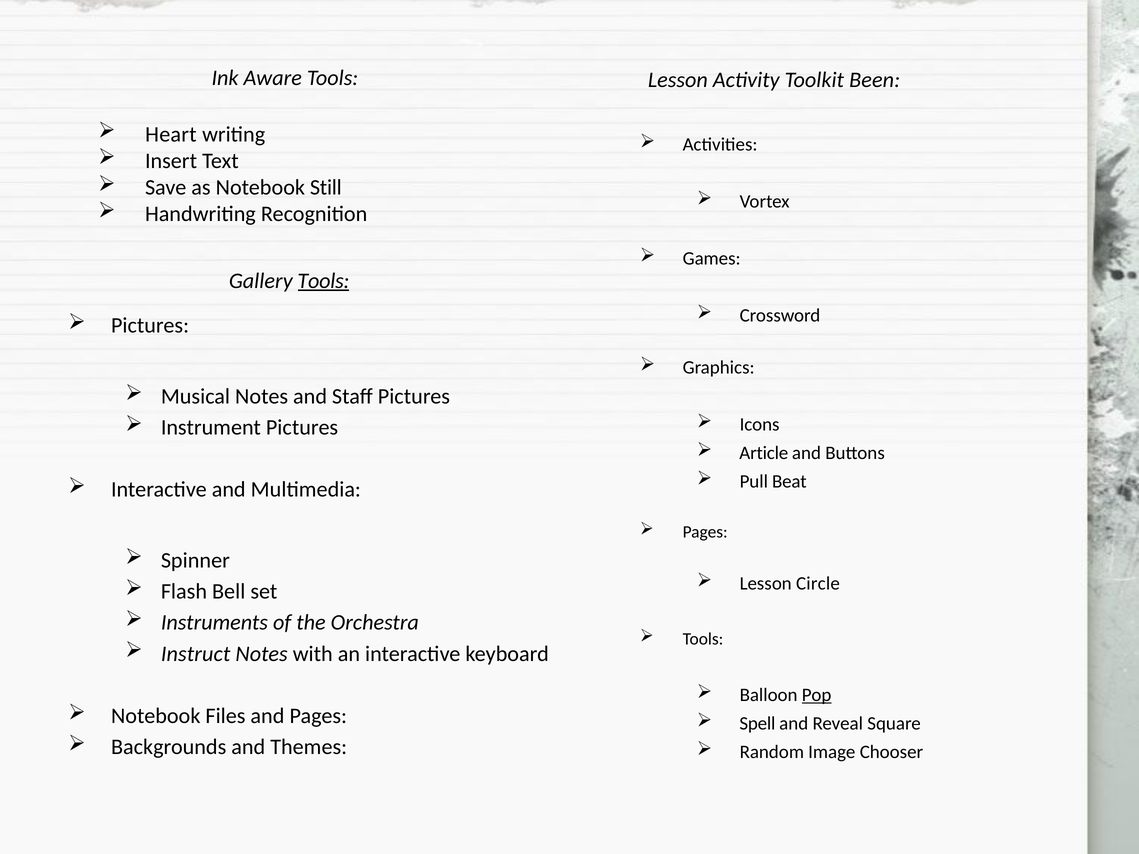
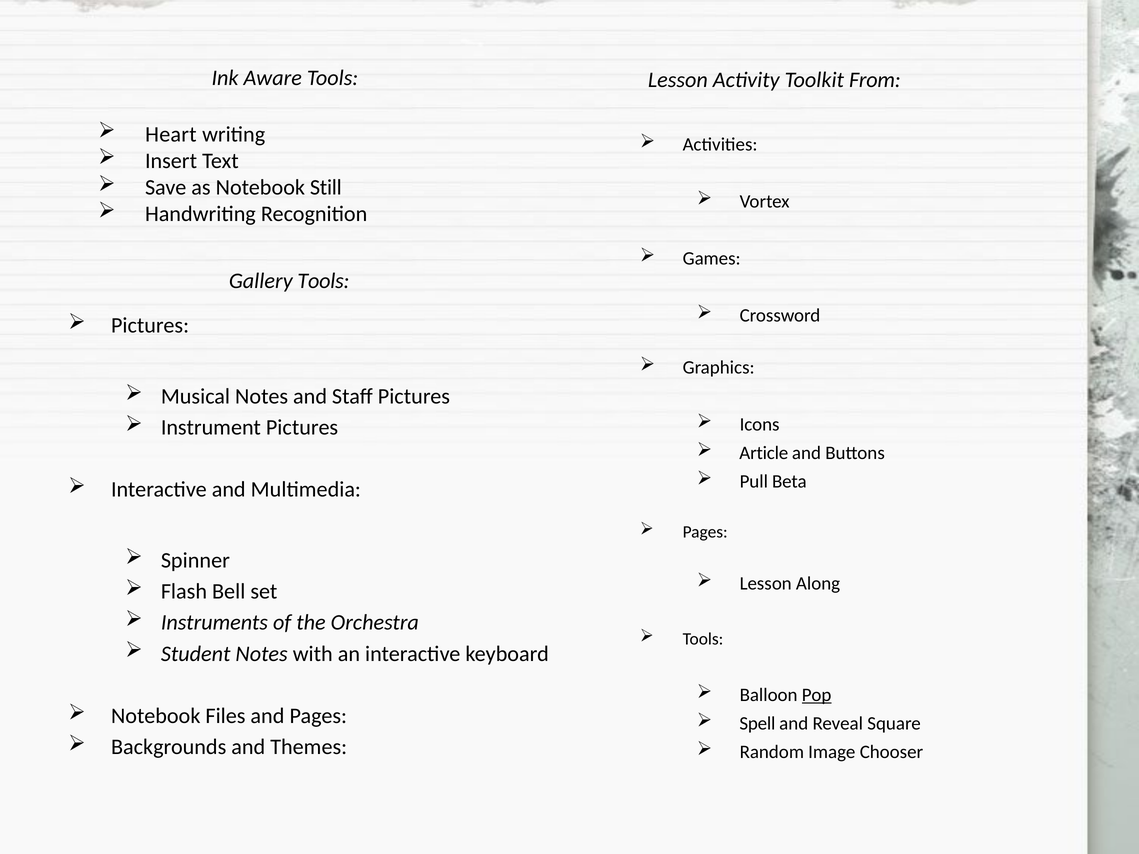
Been: Been -> From (875, 80)
Tools underline: present -> none (323, 281)
Beat: Beat -> Beta (789, 481)
Circle: Circle -> Along (818, 584)
Instruct: Instruct -> Student (196, 654)
